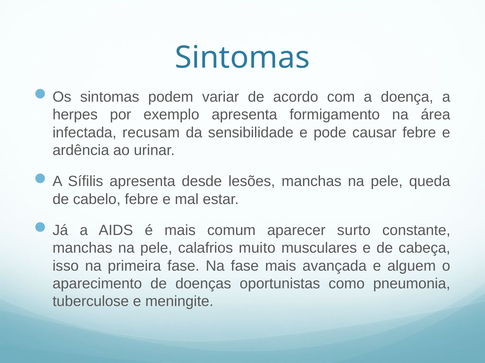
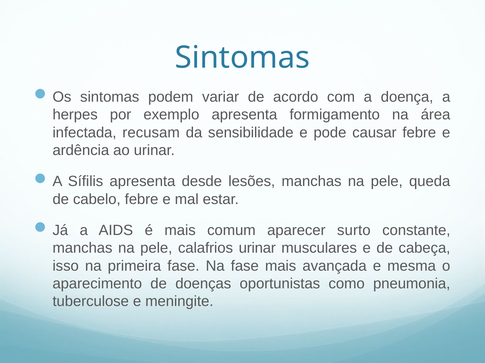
calafrios muito: muito -> urinar (257, 249)
alguem: alguem -> mesma (412, 266)
